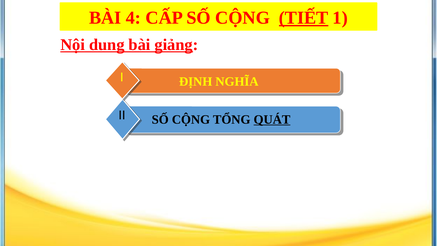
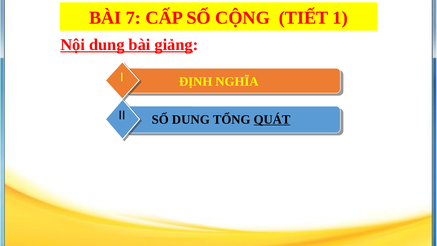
4: 4 -> 7 (133, 18)
TIẾT underline: present -> none (304, 18)
CỘNG: CỘNG -> DUNG (191, 120)
